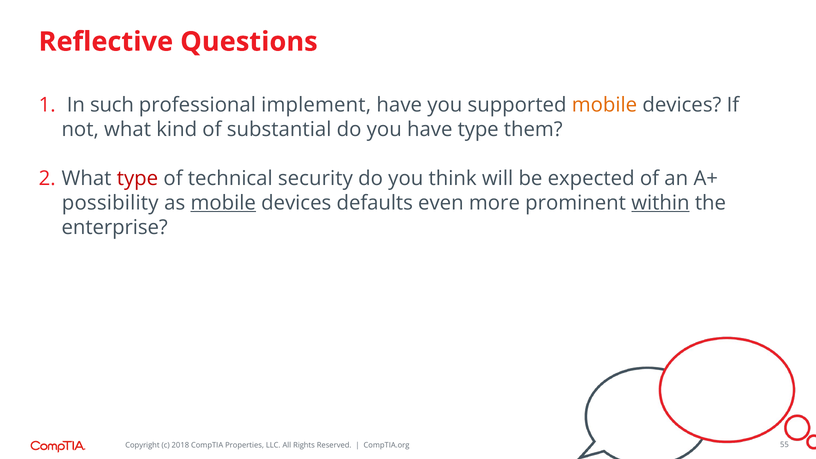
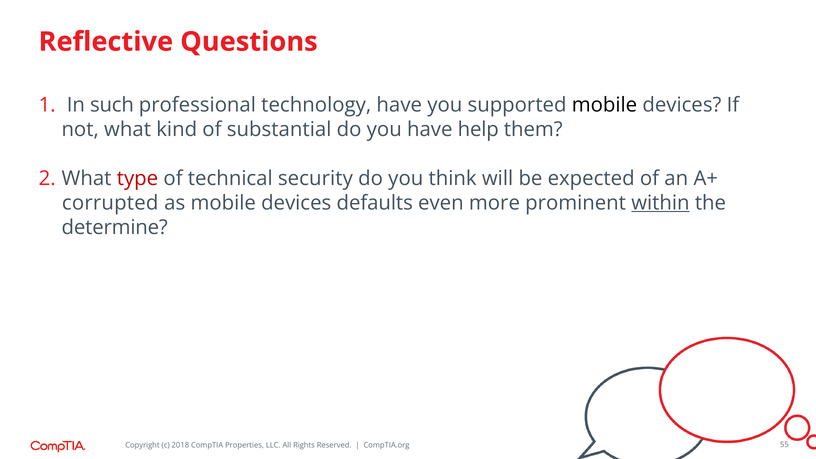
implement: implement -> technology (316, 105)
mobile colour: orange -> black (604, 105)
have type: type -> help (478, 129)
possibility: possibility -> corrupted (110, 203)
mobile underline: present -> none (223, 203)
enterprise: enterprise -> determine (115, 227)
